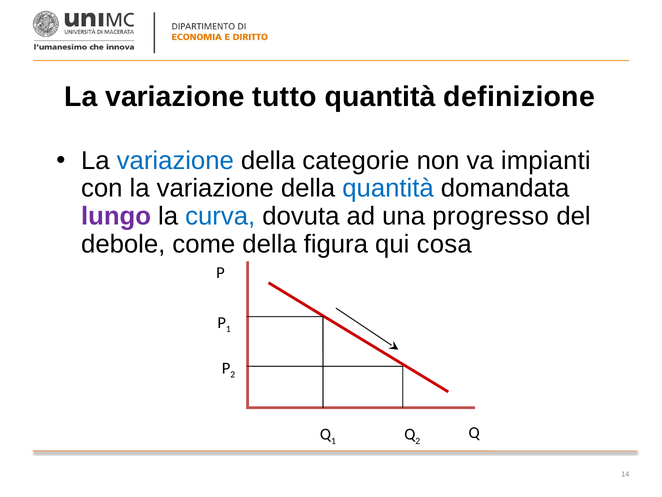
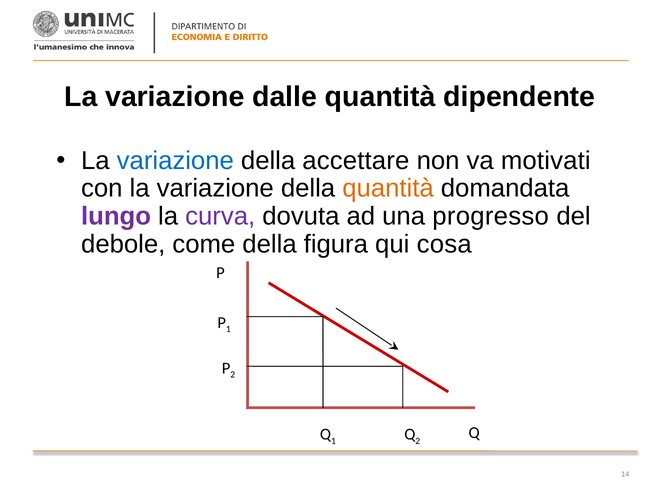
tutto: tutto -> dalle (285, 97)
definizione: definizione -> dipendente (519, 97)
categorie: categorie -> accettare (356, 160)
impianti: impianti -> motivati (546, 160)
quantità colour: blue -> orange (388, 188)
curva colour: blue -> purple (220, 216)
